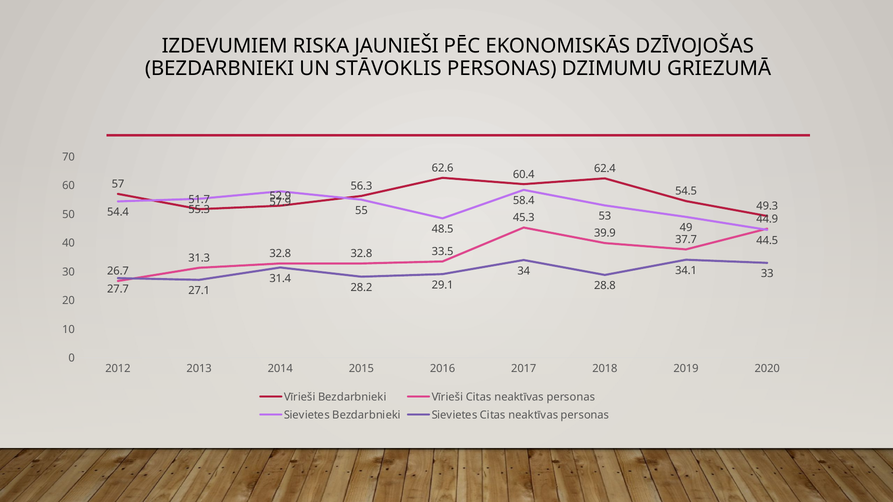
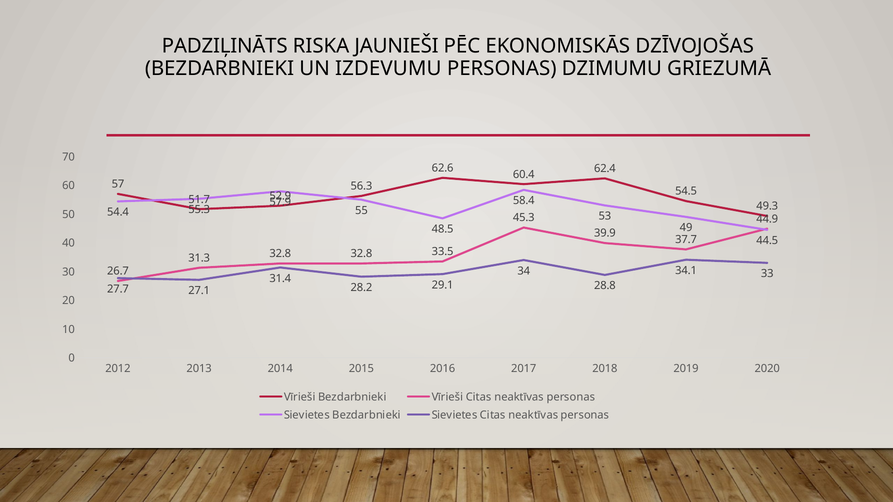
IZDEVUMIEM: IZDEVUMIEM -> PADZIĻINĀTS (225, 46)
STĀVOKLIS: STĀVOKLIS -> IZDEVUMU (388, 68)
